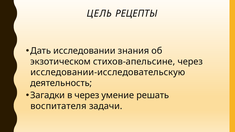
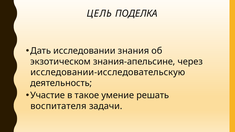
РЕЦЕПТЫ: РЕЦЕПТЫ -> ПОДЕЛКА (136, 13)
стихов-апельсине: стихов-апельсине -> знания-апельсине (134, 62)
Загадки: Загадки -> Участие (48, 95)
в через: через -> такое (87, 95)
